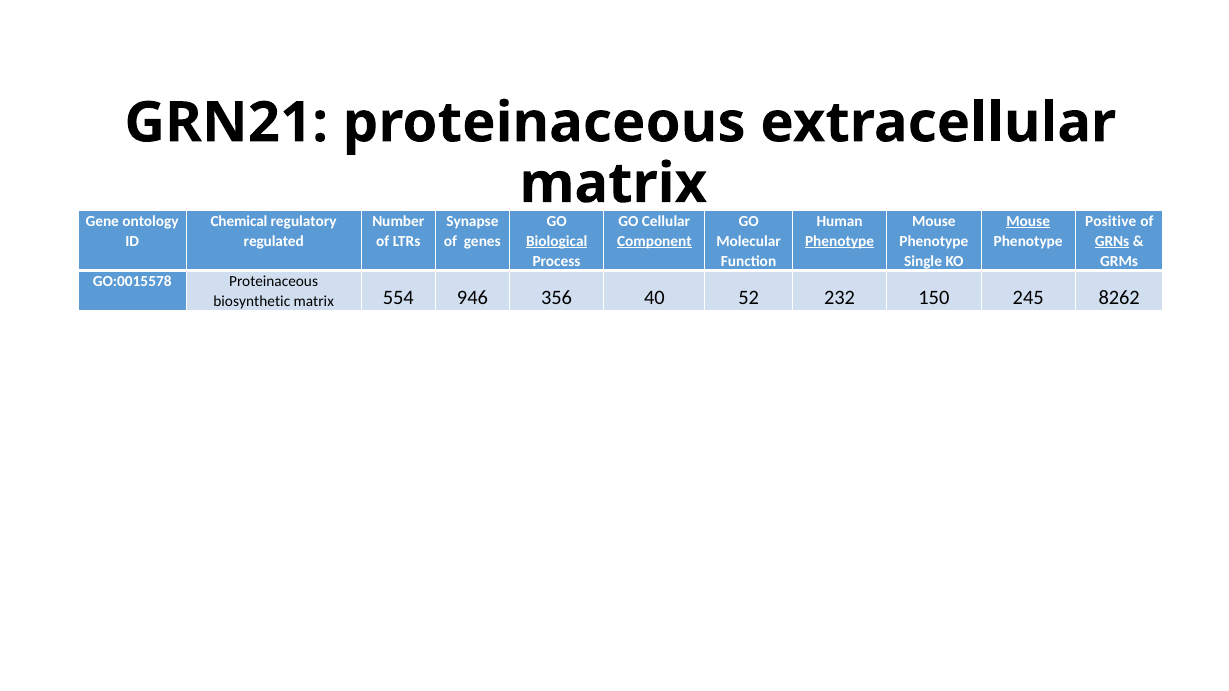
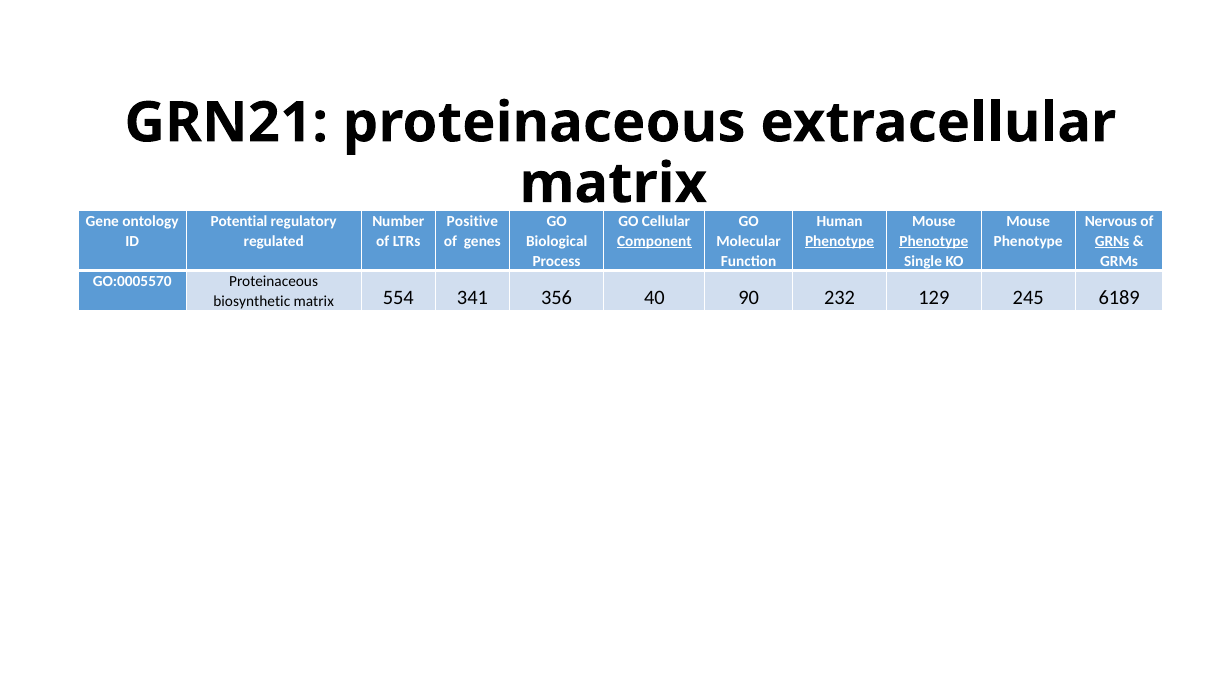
Chemical: Chemical -> Potential (239, 221)
Synapse: Synapse -> Positive (472, 221)
Mouse underline: present -> none (1028, 221)
Positive: Positive -> Nervous (1111, 221)
Biological underline: present -> none (557, 241)
Phenotype underline: none -> present (934, 241)
GO:0015578: GO:0015578 -> GO:0005570 (132, 281)
946: 946 -> 341 (472, 298)
52: 52 -> 90 (749, 298)
150: 150 -> 129 (934, 298)
8262: 8262 -> 6189 (1119, 298)
